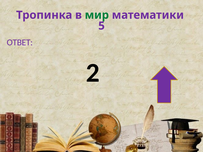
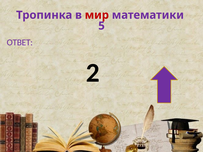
мир colour: green -> red (97, 15)
